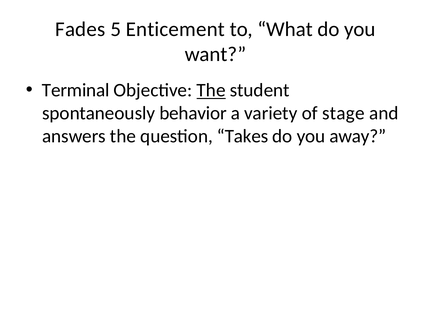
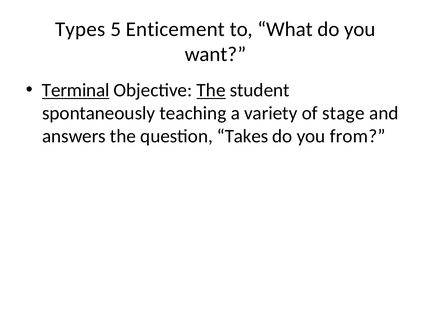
Fades: Fades -> Types (80, 29)
Terminal underline: none -> present (76, 90)
behavior: behavior -> teaching (193, 113)
away: away -> from (358, 136)
